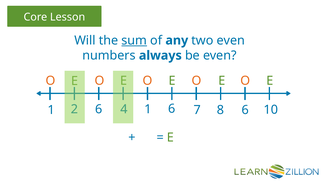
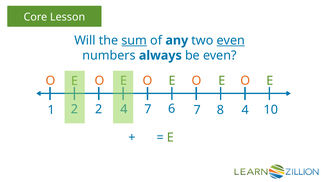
even underline: none -> present (231, 40)
6: 6 -> 2 (99, 109)
1: 1 -> 7 (148, 109)
8 6: 6 -> 4 (245, 110)
